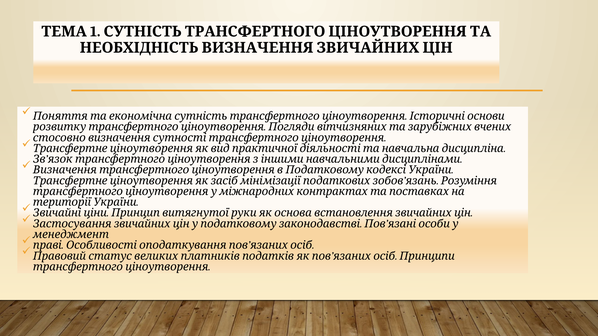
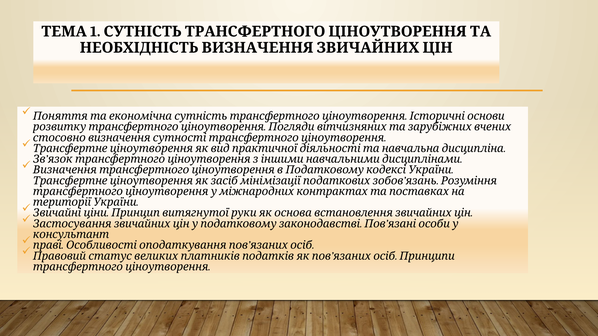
менеджмент: менеджмент -> консультант (71, 235)
